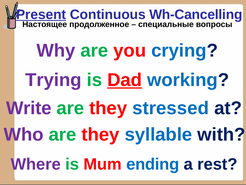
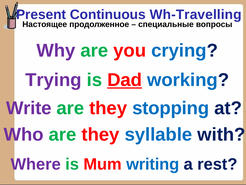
Present underline: present -> none (41, 14)
Wh-Cancelling: Wh-Cancelling -> Wh-Travelling (196, 14)
stressed: stressed -> stopping (171, 108)
ending: ending -> writing (153, 164)
